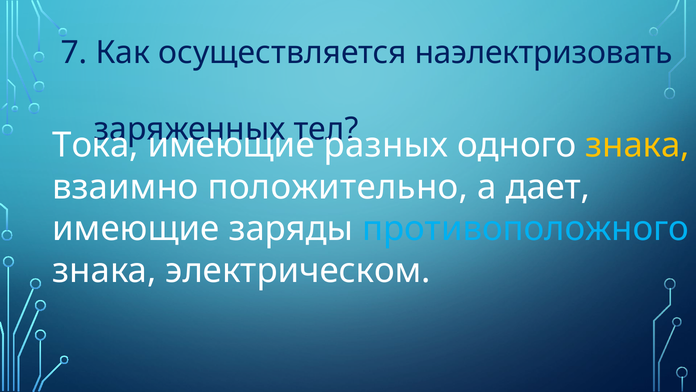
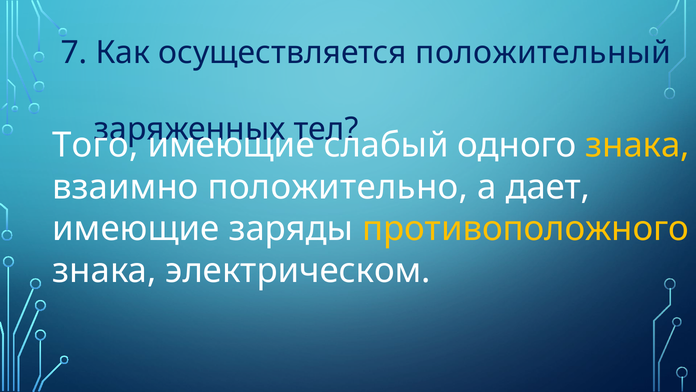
наэлектризовать: наэлектризовать -> положительный (543, 52)
Тока: Тока -> Того (95, 145)
разных: разных -> слабый (386, 145)
противоположного colour: light blue -> yellow (526, 229)
